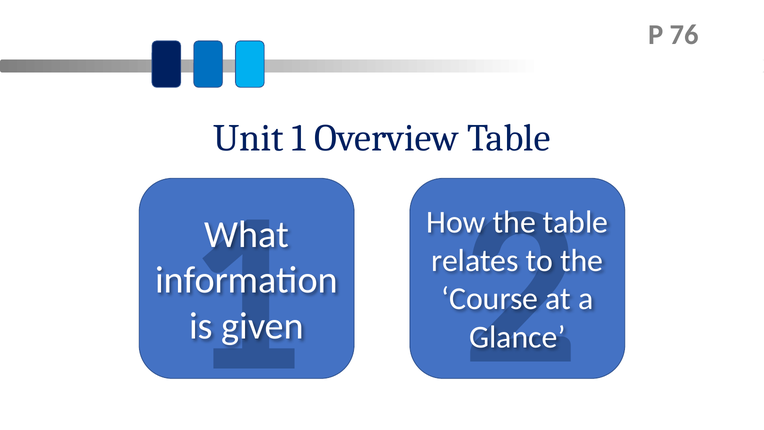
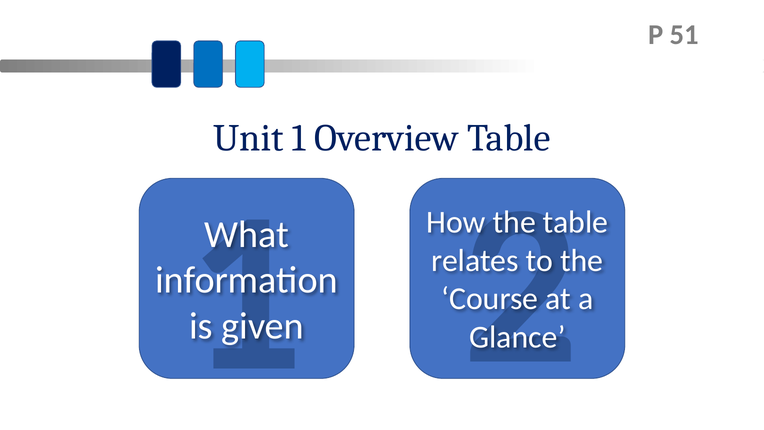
76: 76 -> 51 (684, 35)
